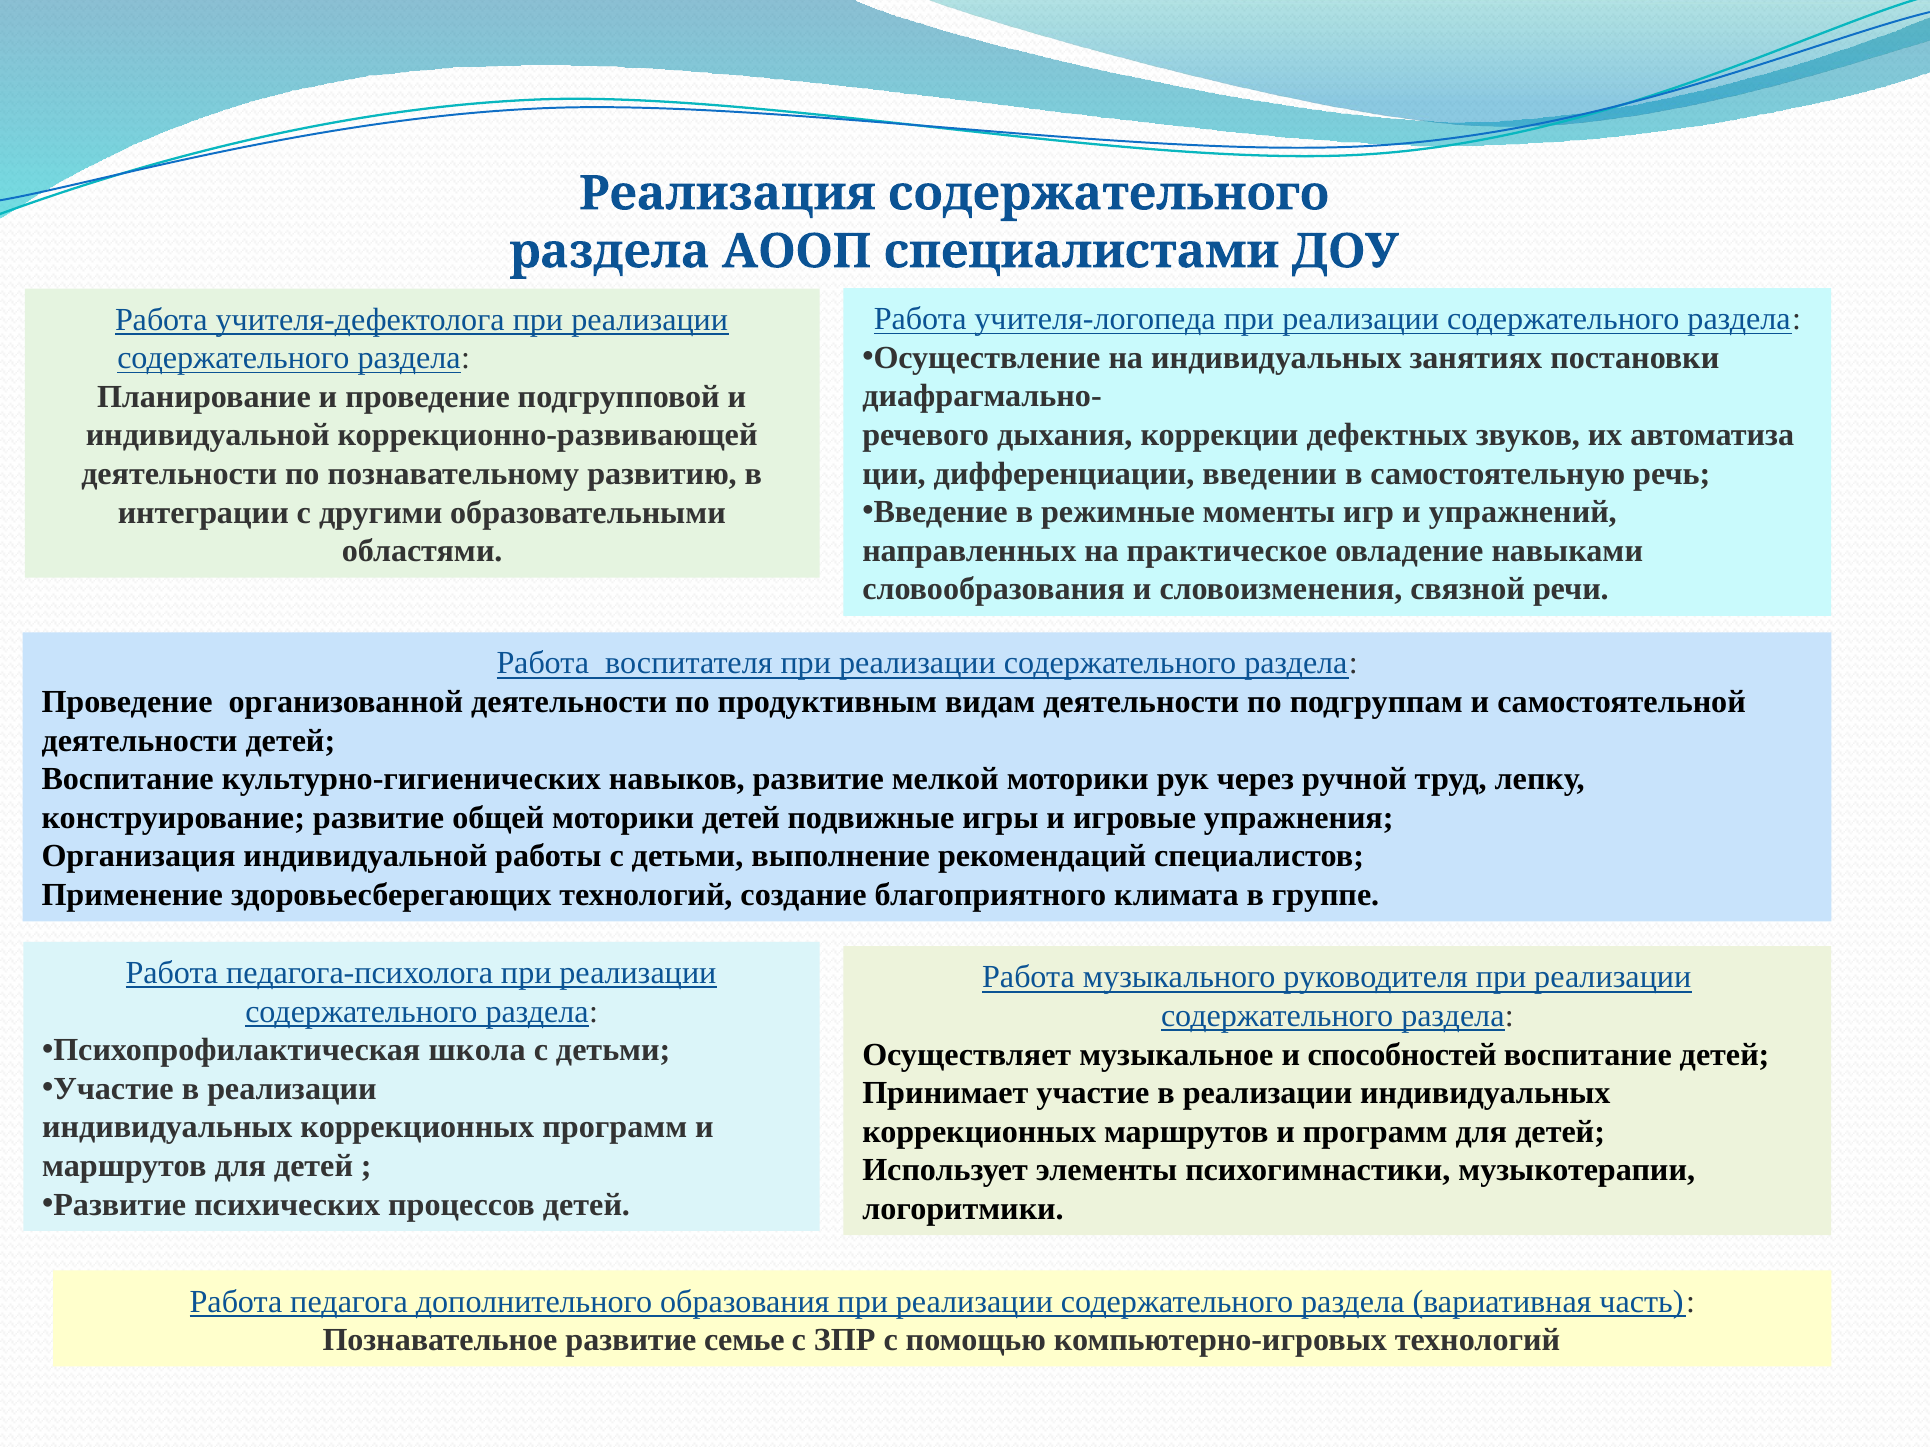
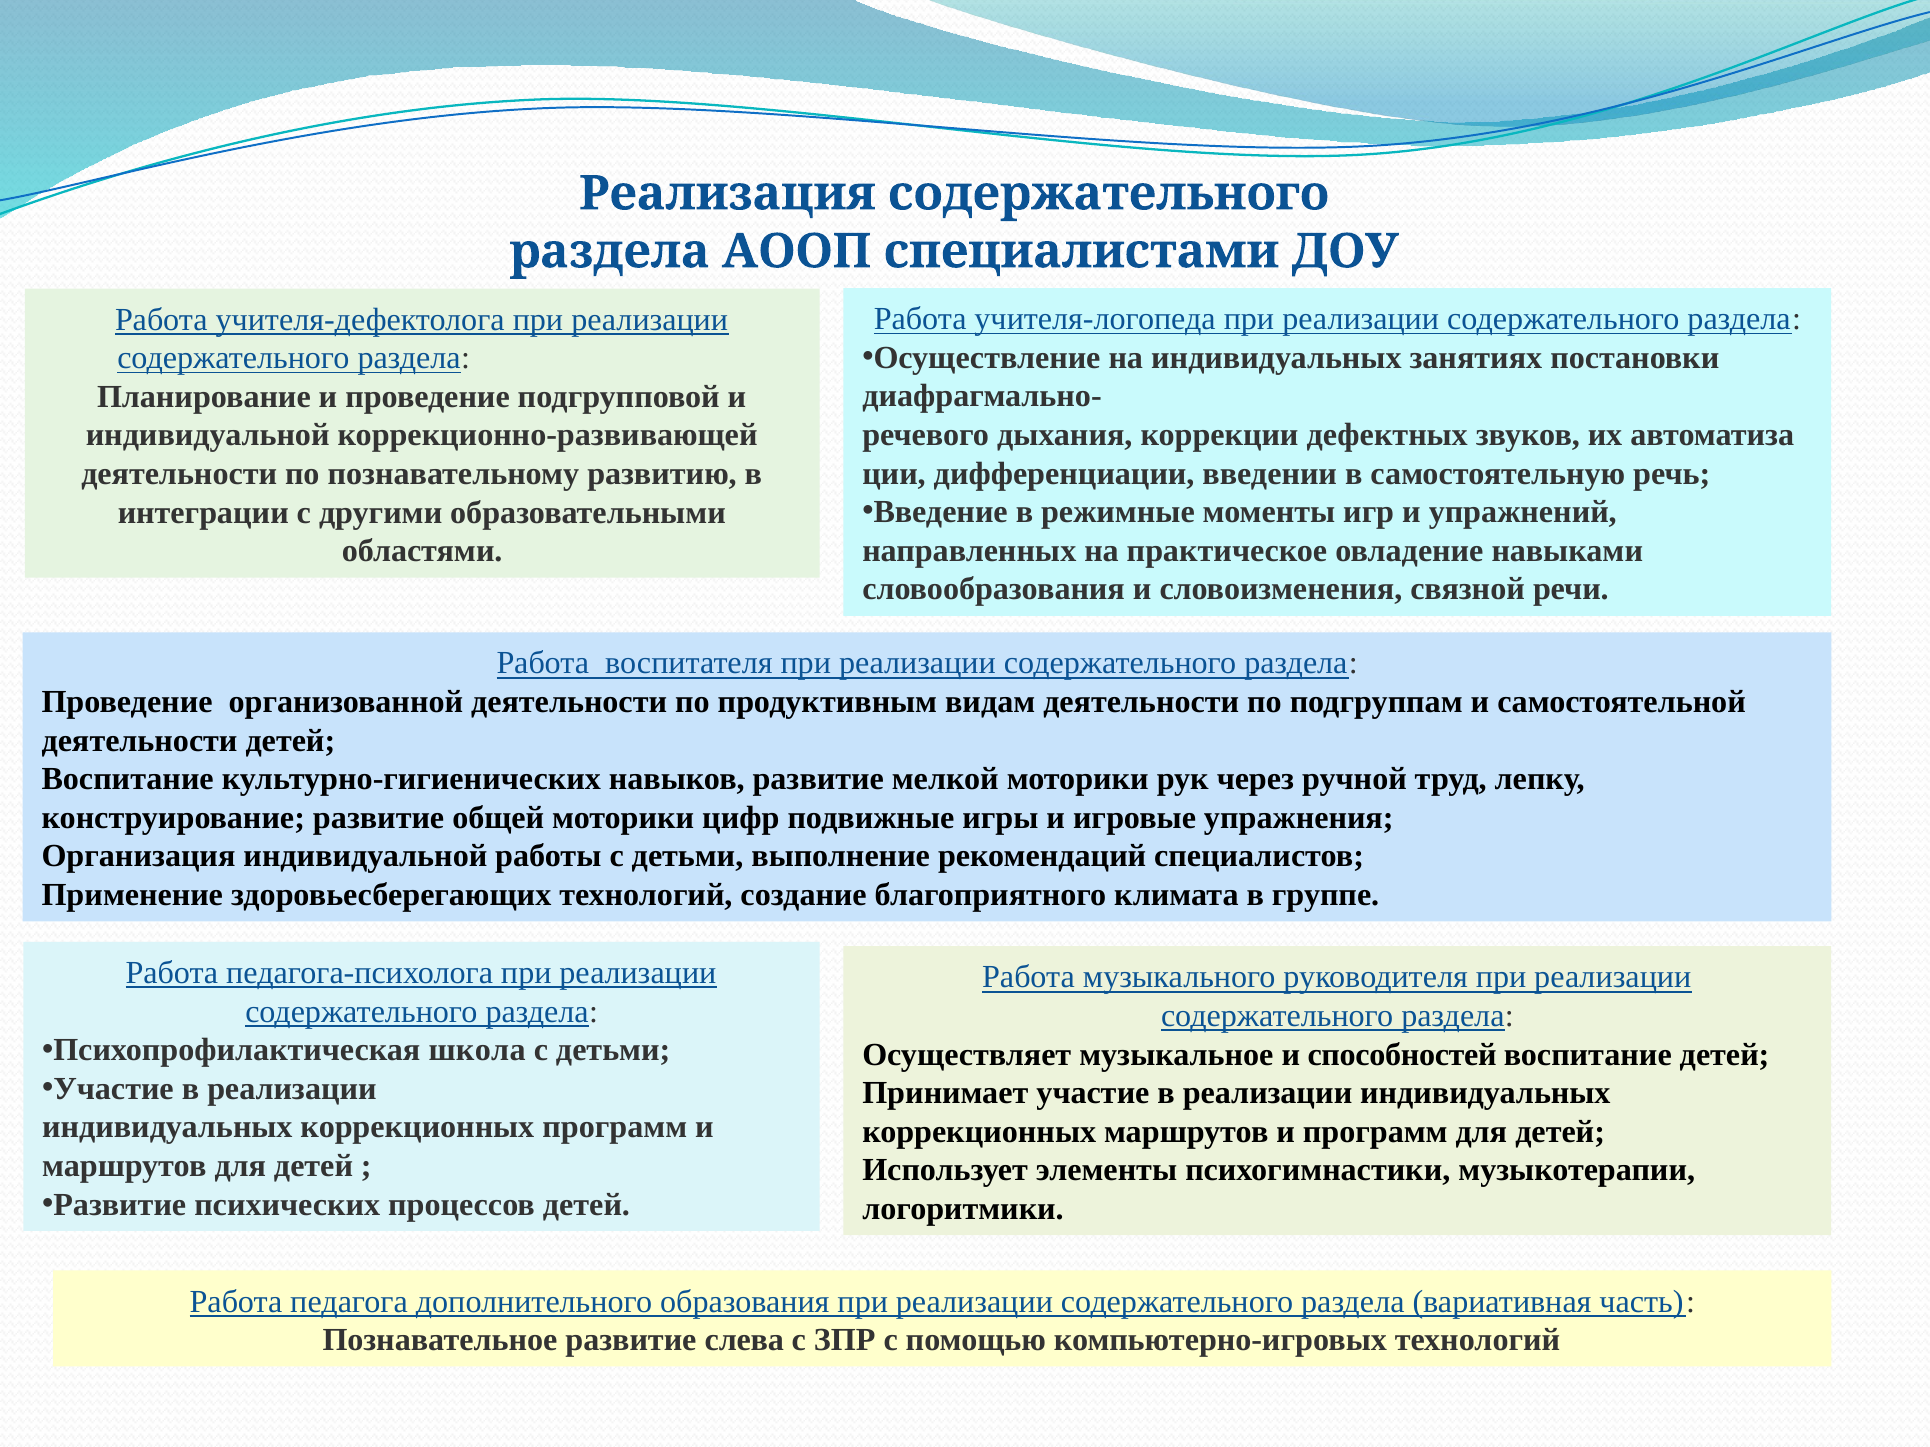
моторики детей: детей -> цифр (741, 818)
семье: семье -> слева (744, 1340)
